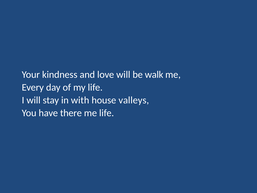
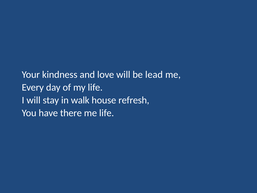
walk: walk -> lead (154, 75)
with: with -> walk (80, 100)
valleys: valleys -> refresh (134, 100)
